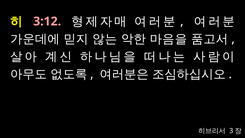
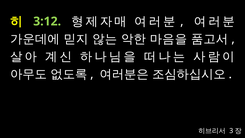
3:12 colour: pink -> light green (47, 21)
